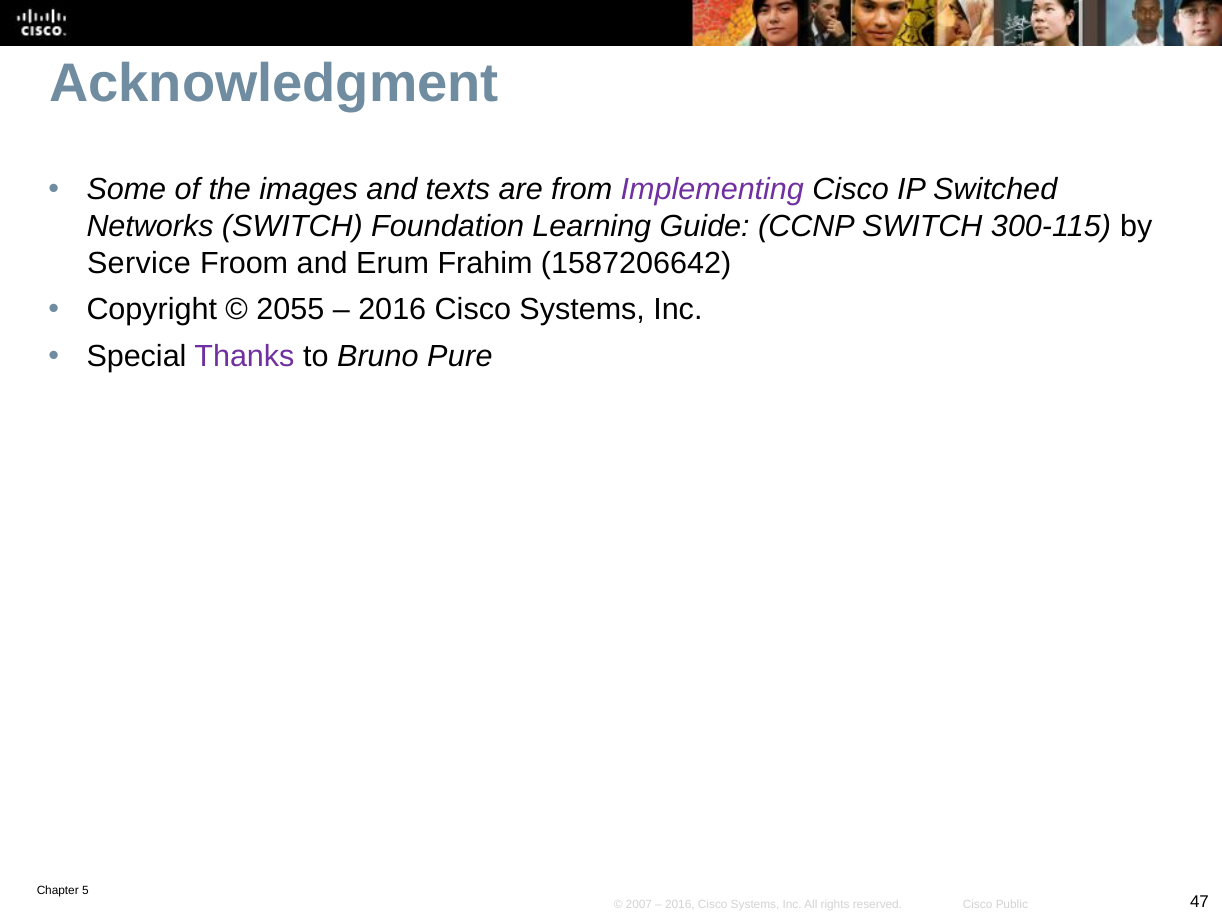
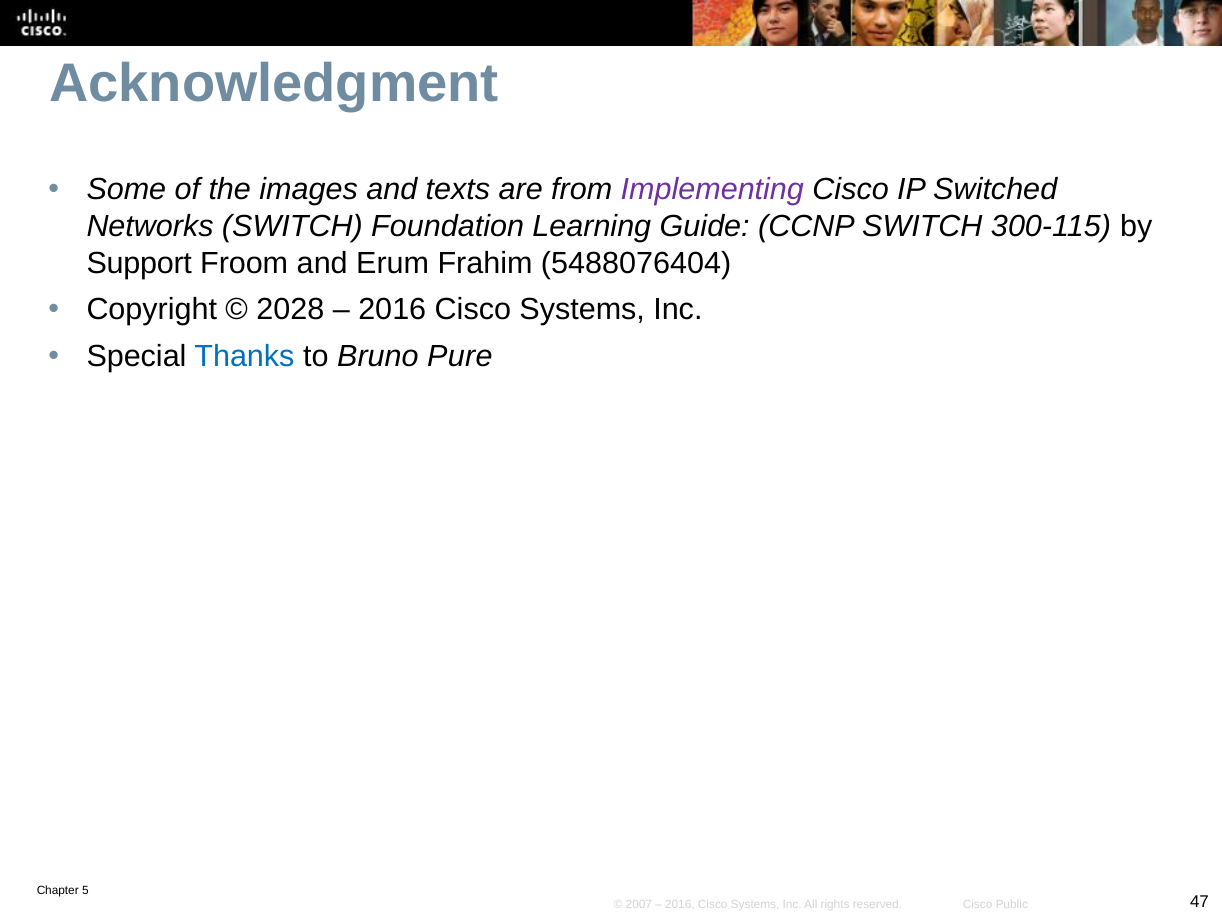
Service: Service -> Support (139, 263)
1587206642: 1587206642 -> 5488076404 (636, 263)
2055: 2055 -> 2028 (290, 310)
Thanks colour: purple -> blue (244, 357)
